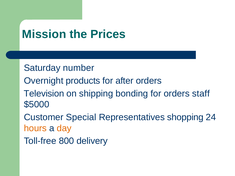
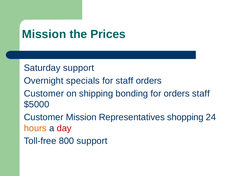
Saturday number: number -> support (79, 68)
products: products -> specials (83, 81)
for after: after -> staff (124, 81)
Television: Television -> Customer (44, 94)
Customer Special: Special -> Mission (81, 117)
day colour: orange -> red (64, 128)
800 delivery: delivery -> support (92, 141)
